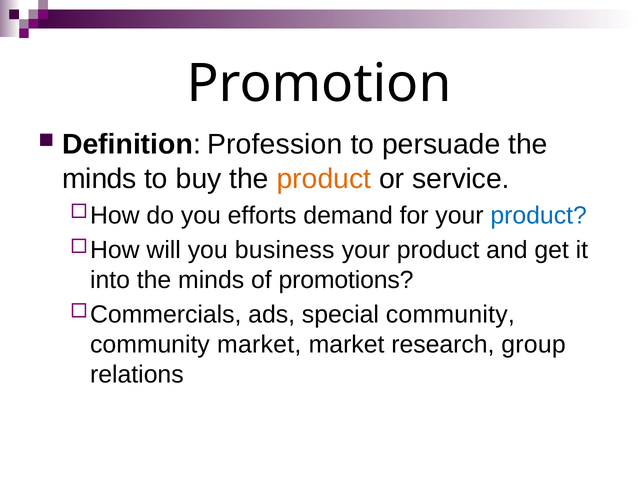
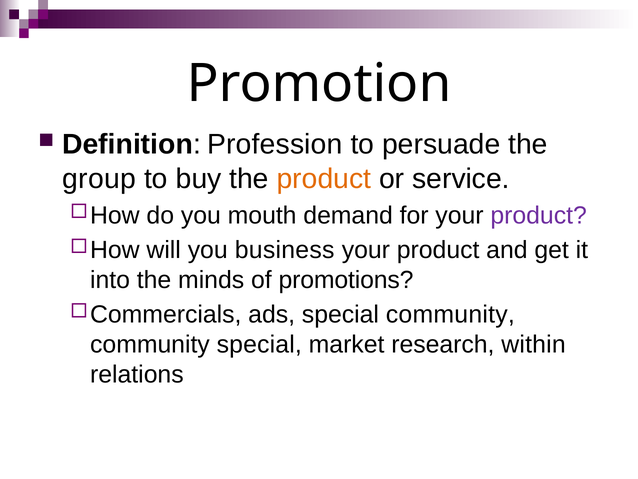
minds: minds -> group (99, 179)
efforts: efforts -> mouth (262, 215)
product colour: blue -> purple (539, 215)
community market: market -> special (259, 344)
group: group -> within (534, 344)
